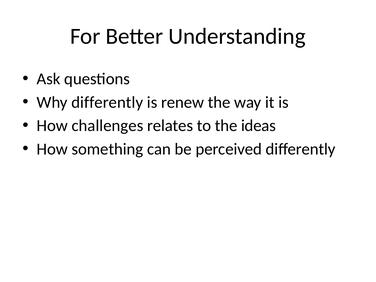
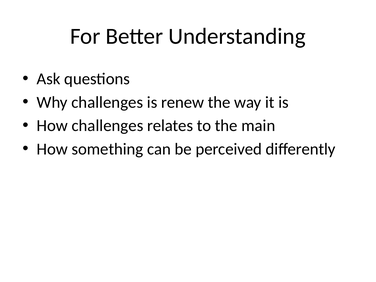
Why differently: differently -> challenges (107, 102)
ideas: ideas -> main (258, 126)
